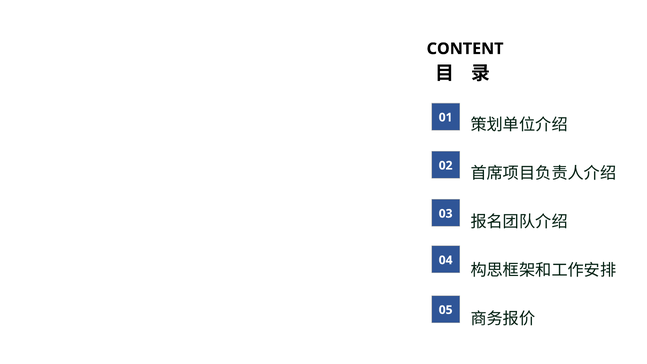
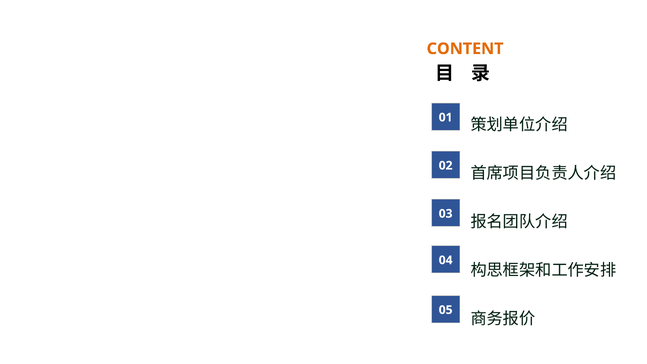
CONTENT colour: black -> orange (465, 49)
